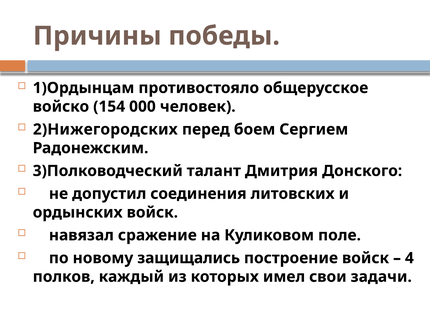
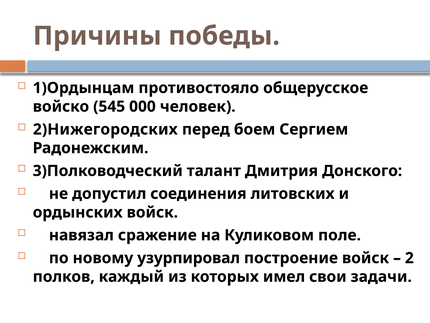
154: 154 -> 545 (109, 106)
защищались: защищались -> узурпировал (189, 258)
4: 4 -> 2 (409, 258)
